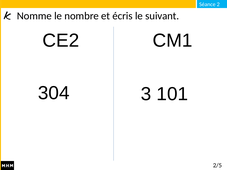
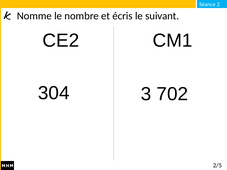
101: 101 -> 702 (172, 94)
